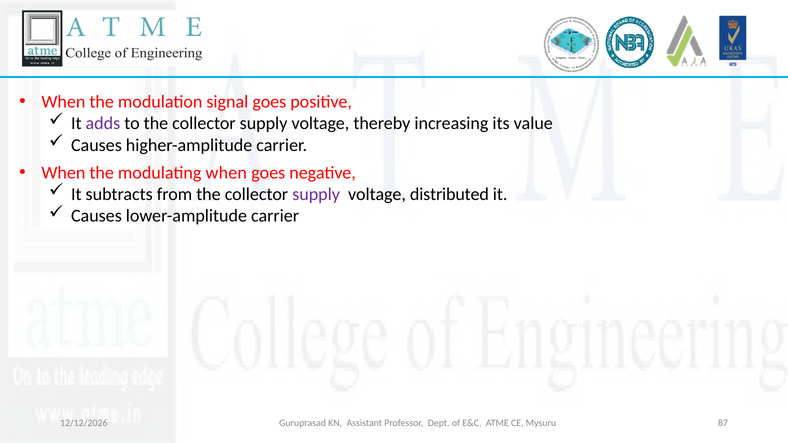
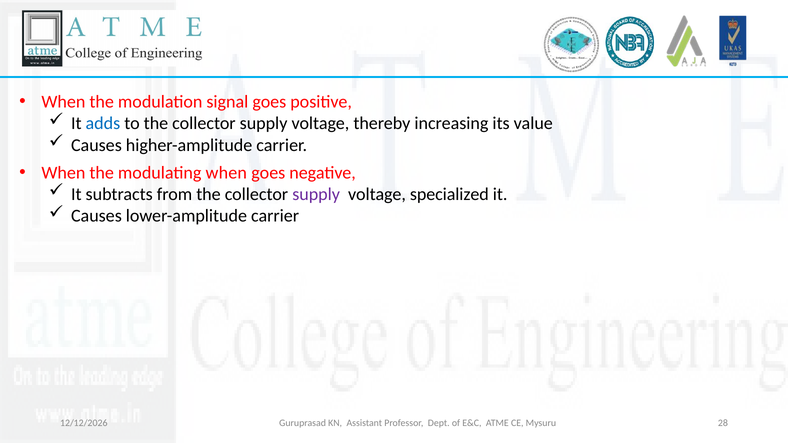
adds colour: purple -> blue (103, 124)
distributed: distributed -> specialized (449, 194)
87: 87 -> 28 (723, 423)
